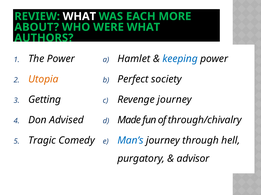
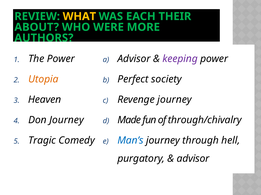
WHAT colour: white -> yellow (79, 16)
MORE: MORE -> THEIR (175, 16)
WERE WHAT: WHAT -> MORE (143, 27)
Hamlet: Hamlet -> Advisor (134, 59)
keeping colour: blue -> purple (180, 59)
Getting: Getting -> Heaven (45, 100)
Don Advised: Advised -> Journey (67, 120)
